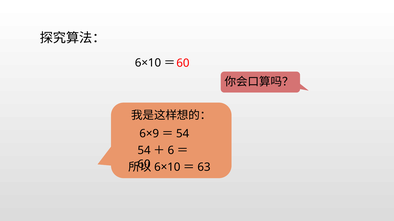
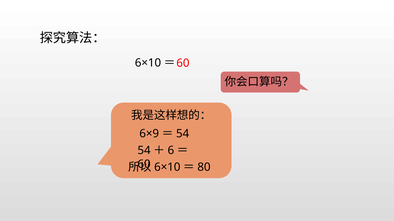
63: 63 -> 80 (204, 168)
